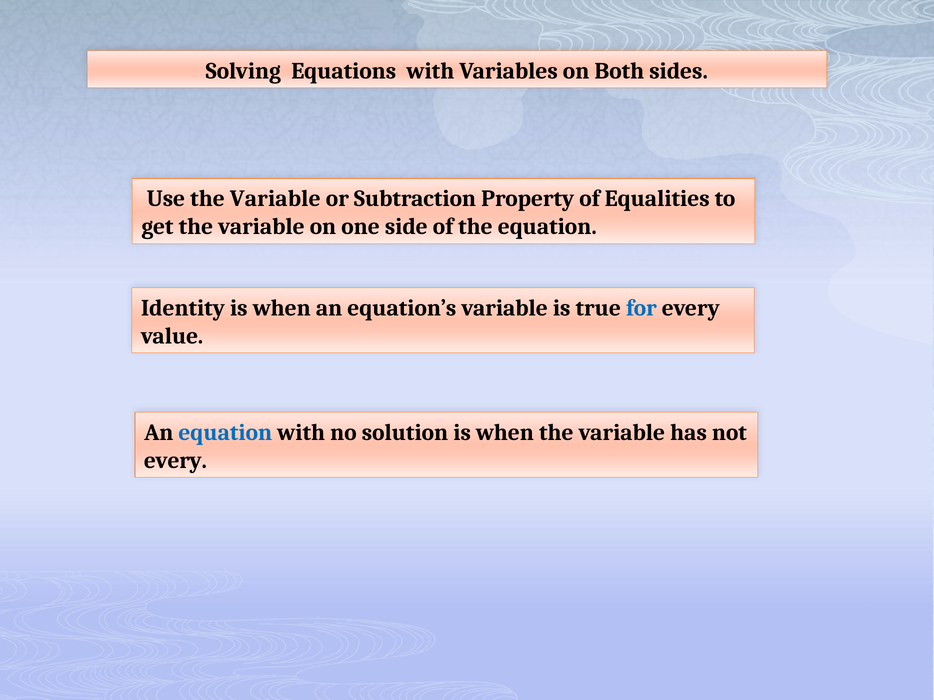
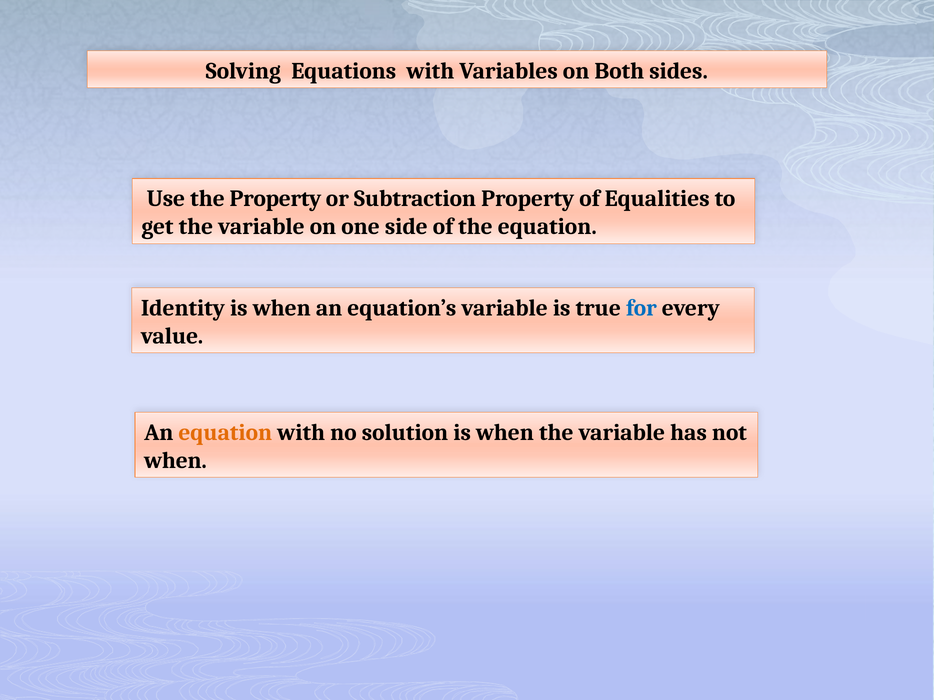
Use the Variable: Variable -> Property (275, 199)
equation colour: blue -> orange (225, 433)
every: every -> when (175, 461)
